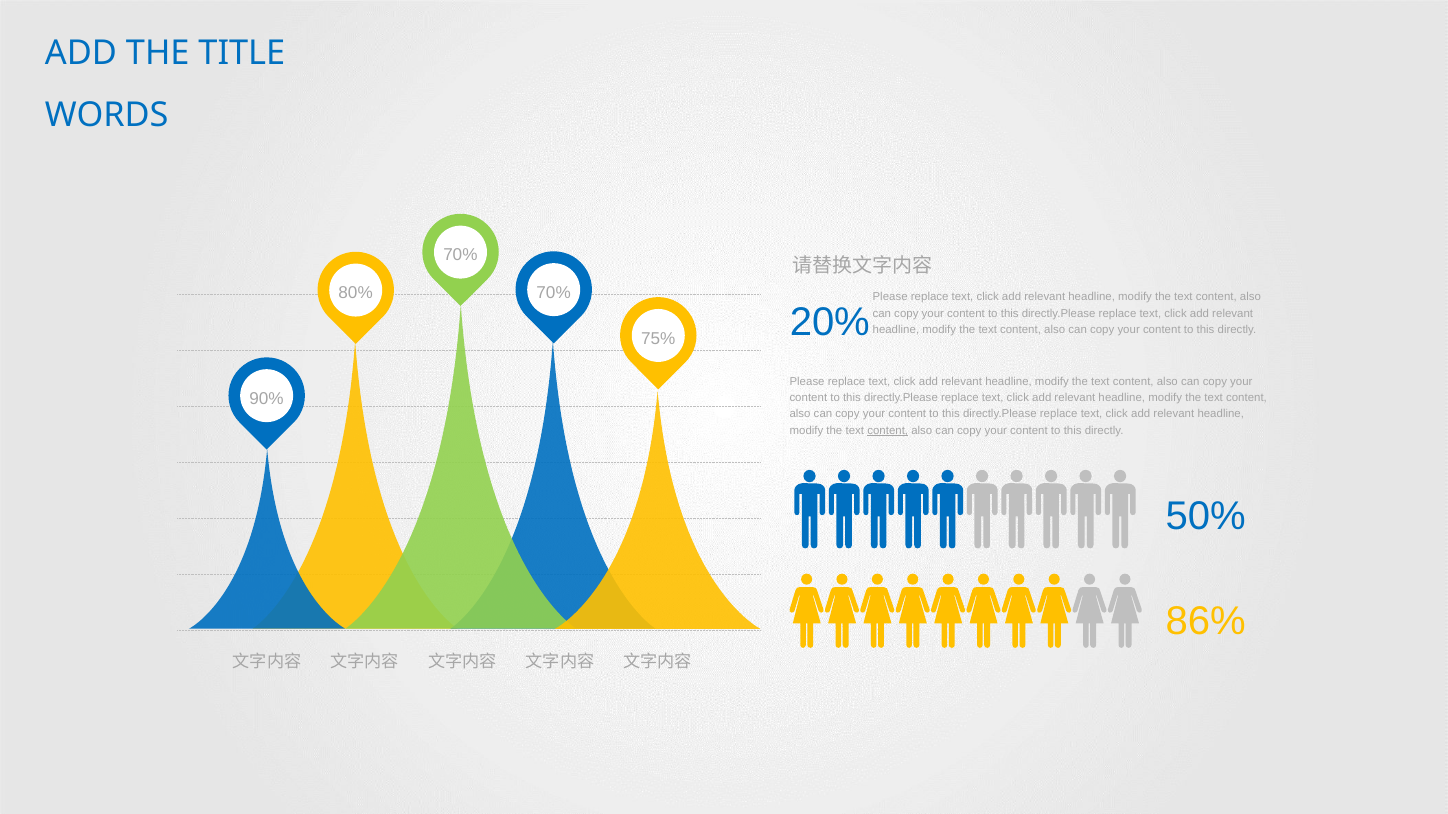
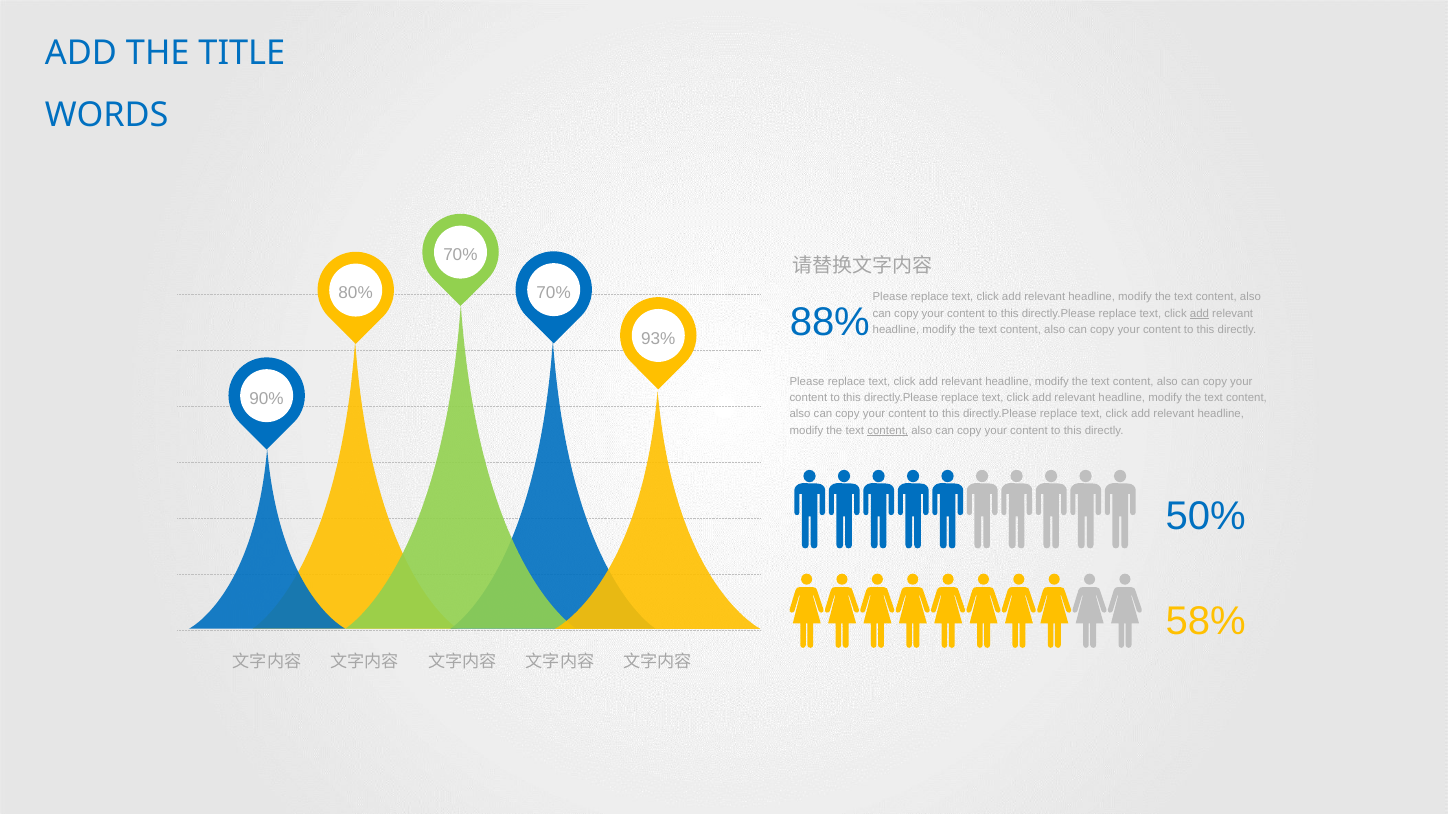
20%: 20% -> 88% (830, 322)
add underline: none -> present (1199, 314)
75%: 75% -> 93% (658, 339)
86%: 86% -> 58% (1206, 622)
